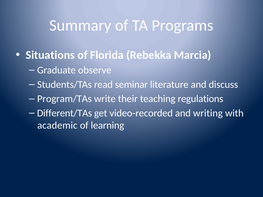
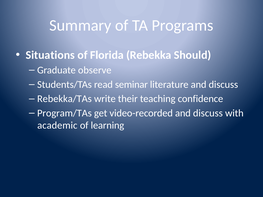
Marcia: Marcia -> Should (193, 55)
Program/TAs: Program/TAs -> Rebekka/TAs (64, 99)
regulations: regulations -> confidence (200, 99)
Different/TAs: Different/TAs -> Program/TAs (64, 113)
video-recorded and writing: writing -> discuss (208, 113)
